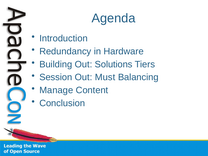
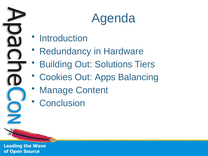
Session: Session -> Cookies (56, 77)
Must: Must -> Apps (105, 77)
